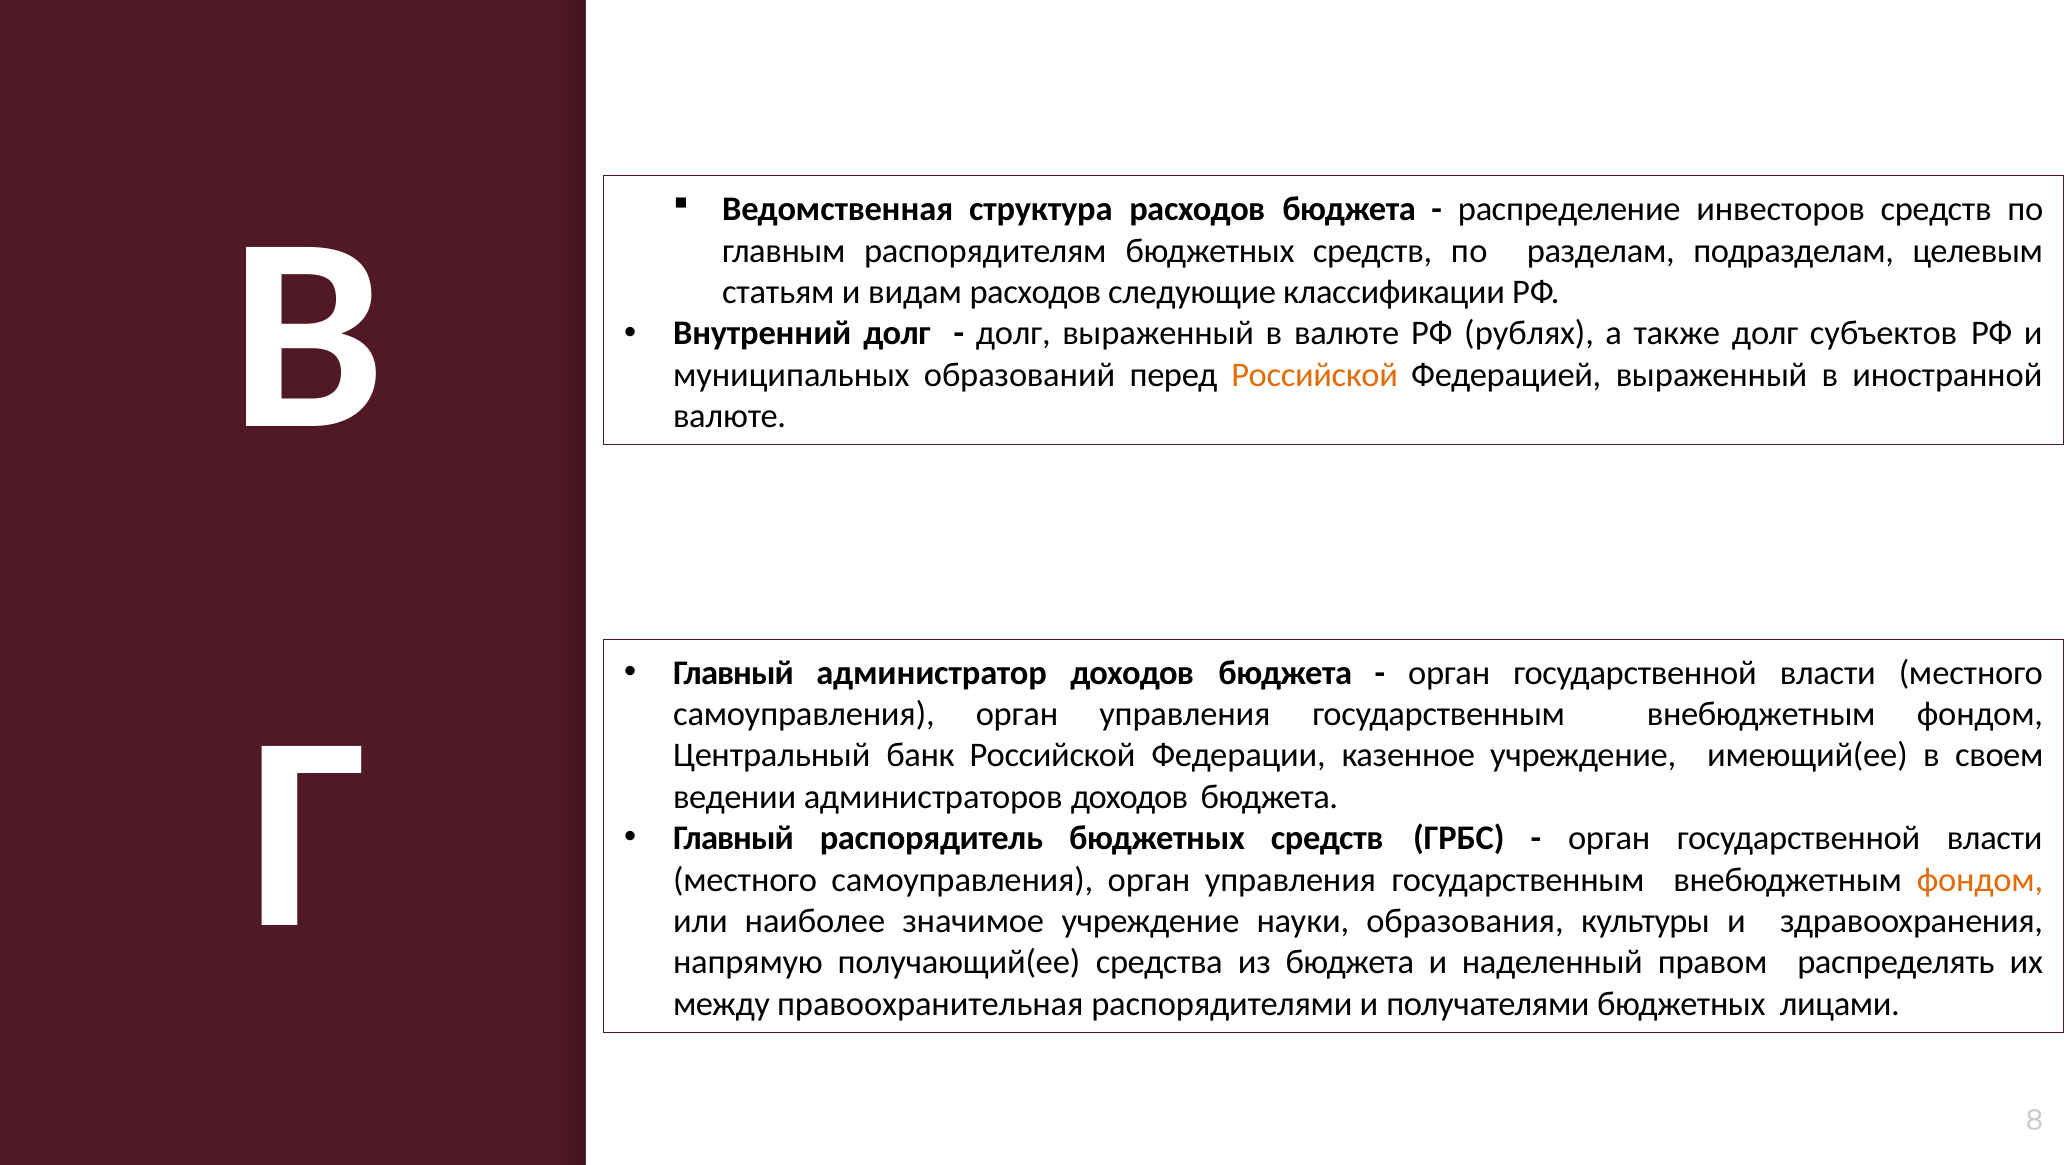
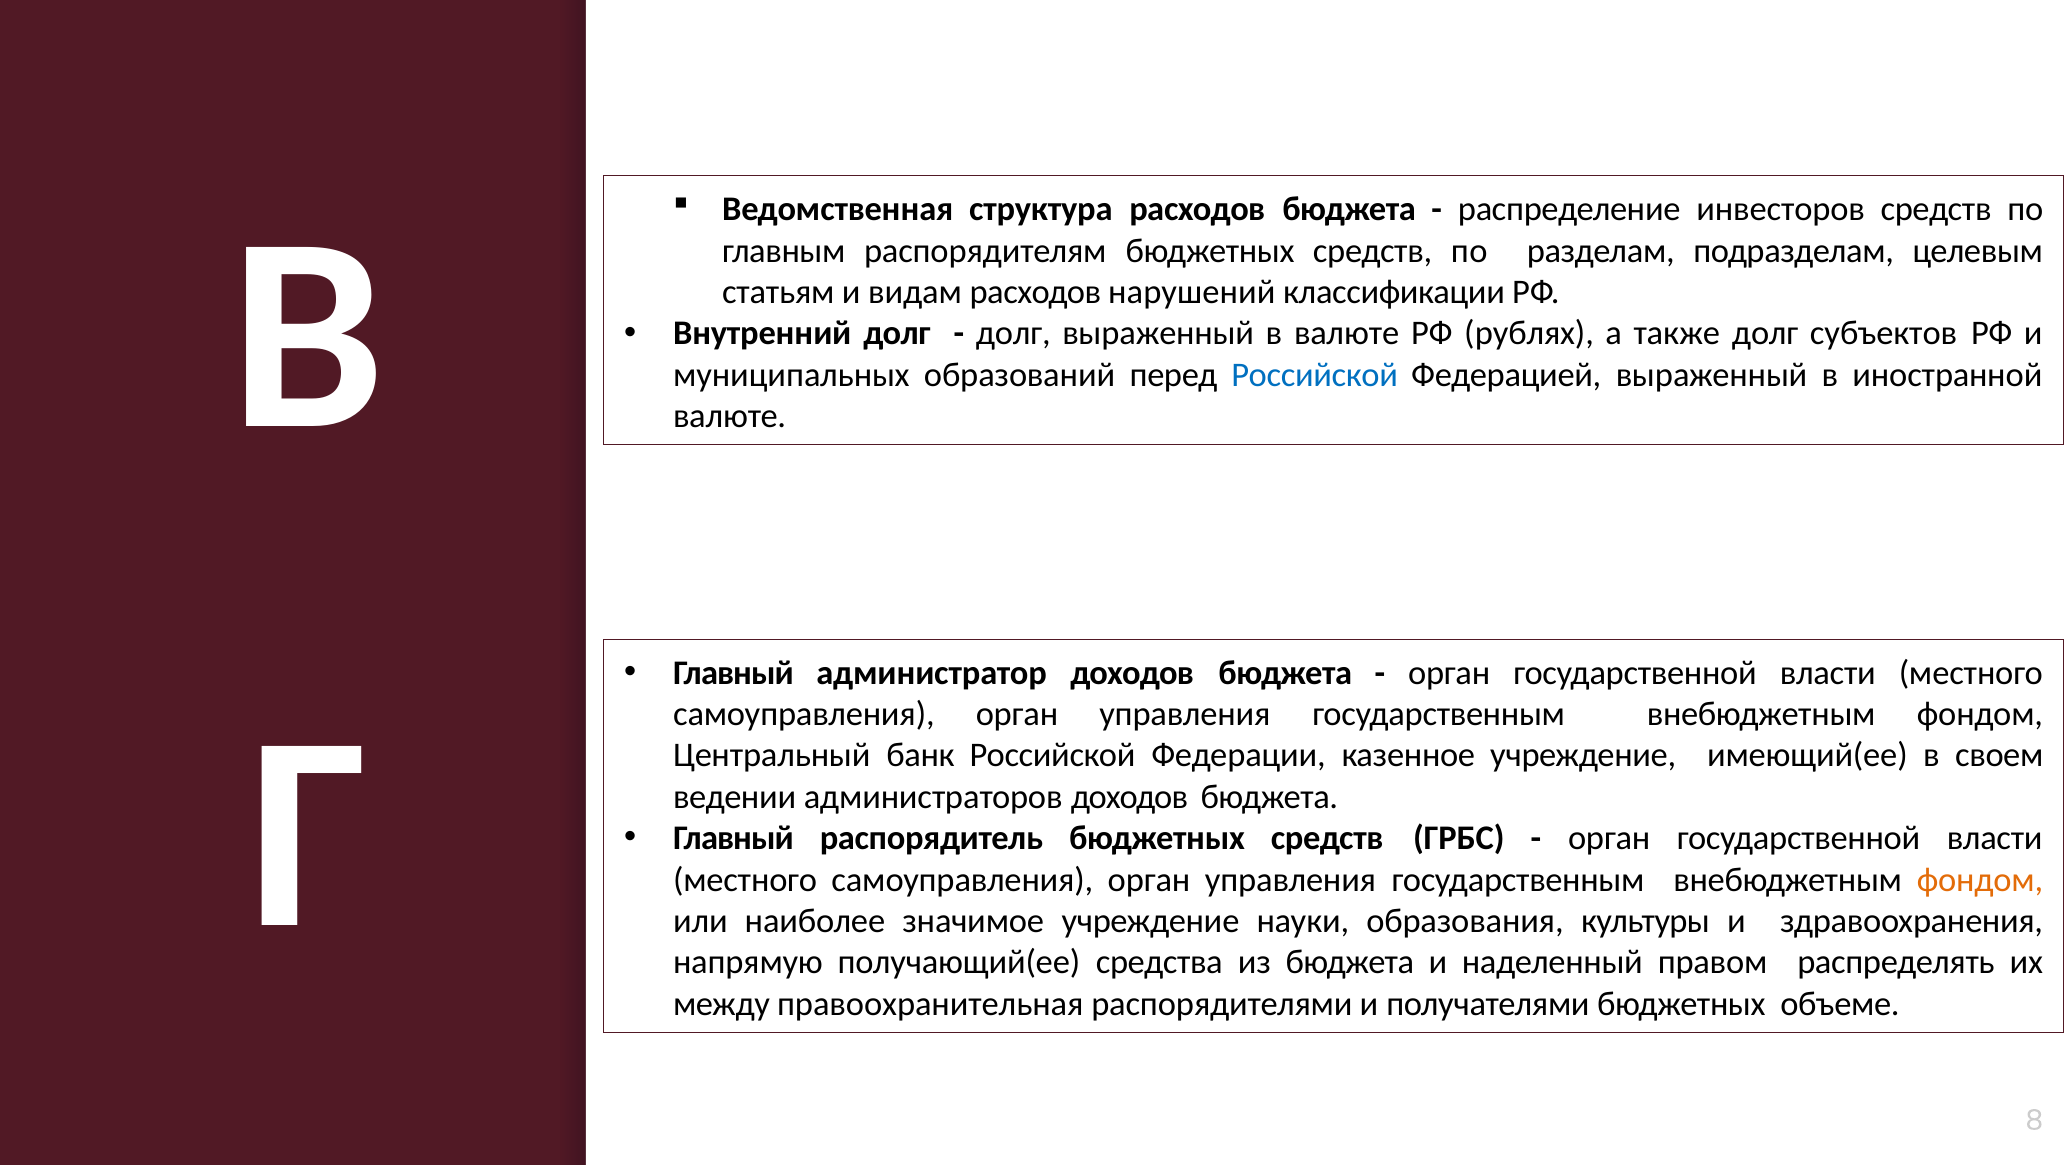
следующие: следующие -> нарушений (1192, 292)
Российской colour: orange -> blue (1315, 375)
лицами: лицами -> объеме (1840, 1004)
